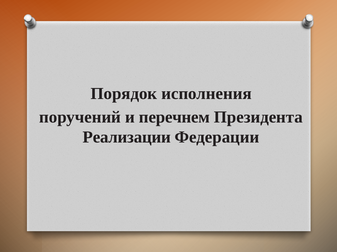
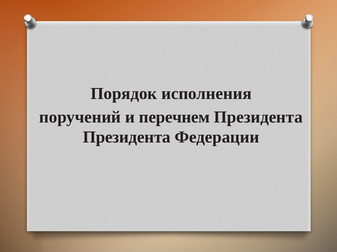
Реализации: Реализации -> Президента (127, 138)
